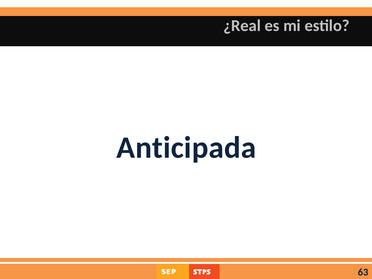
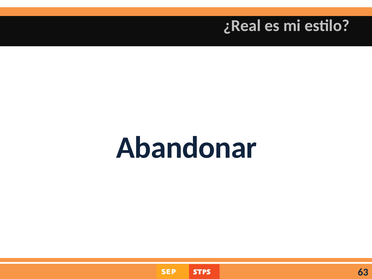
Anticipada: Anticipada -> Abandonar (187, 148)
